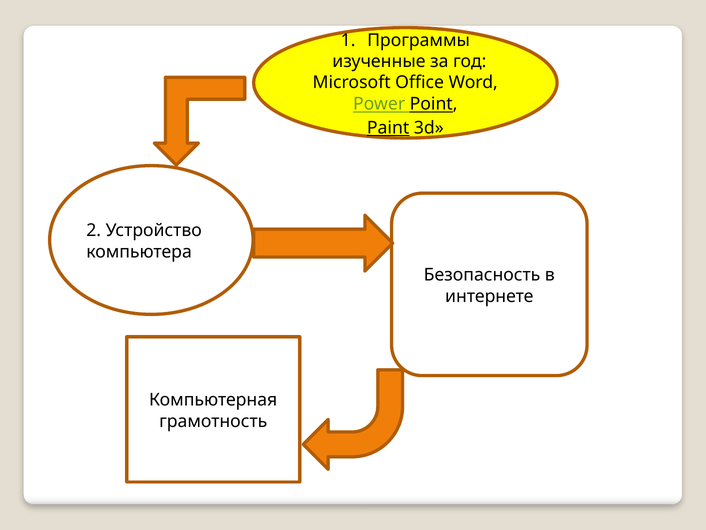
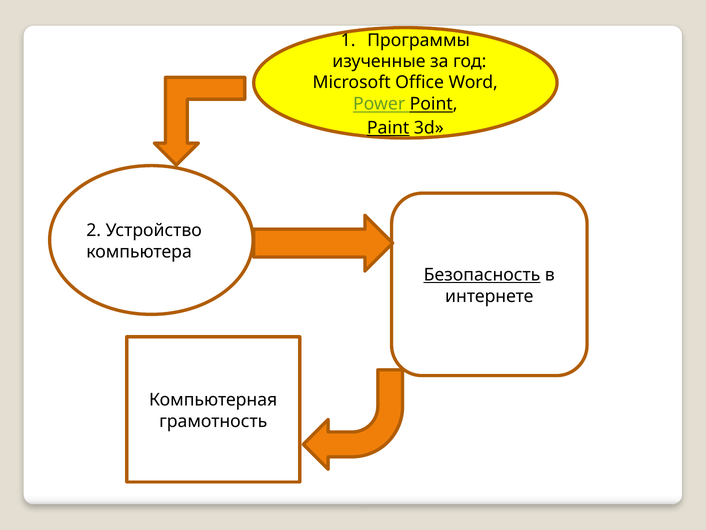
Безопасность underline: none -> present (482, 275)
